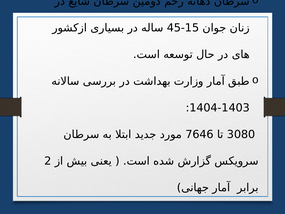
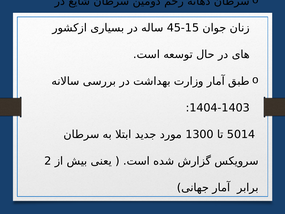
7646: 7646 -> 1300 (200, 134)
3080: 3080 -> 5014 (241, 134)
